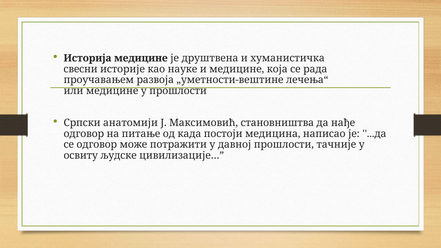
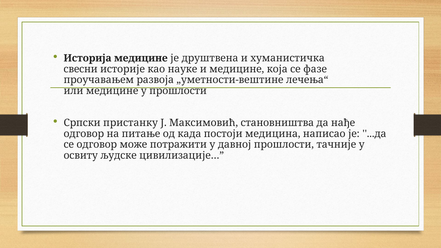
рада: рада -> фазе (315, 69)
анатомији: анатомији -> пристанку (131, 123)
